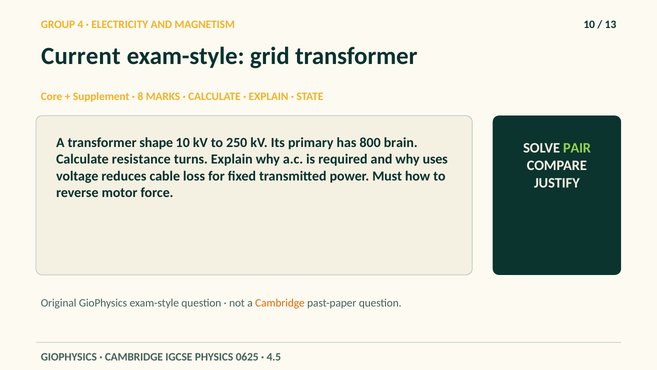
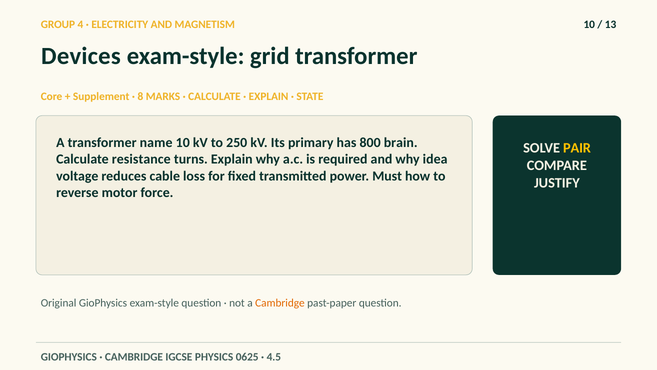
Current: Current -> Devices (81, 56)
shape: shape -> name (156, 143)
PAIR colour: light green -> yellow (577, 148)
uses: uses -> idea (435, 159)
